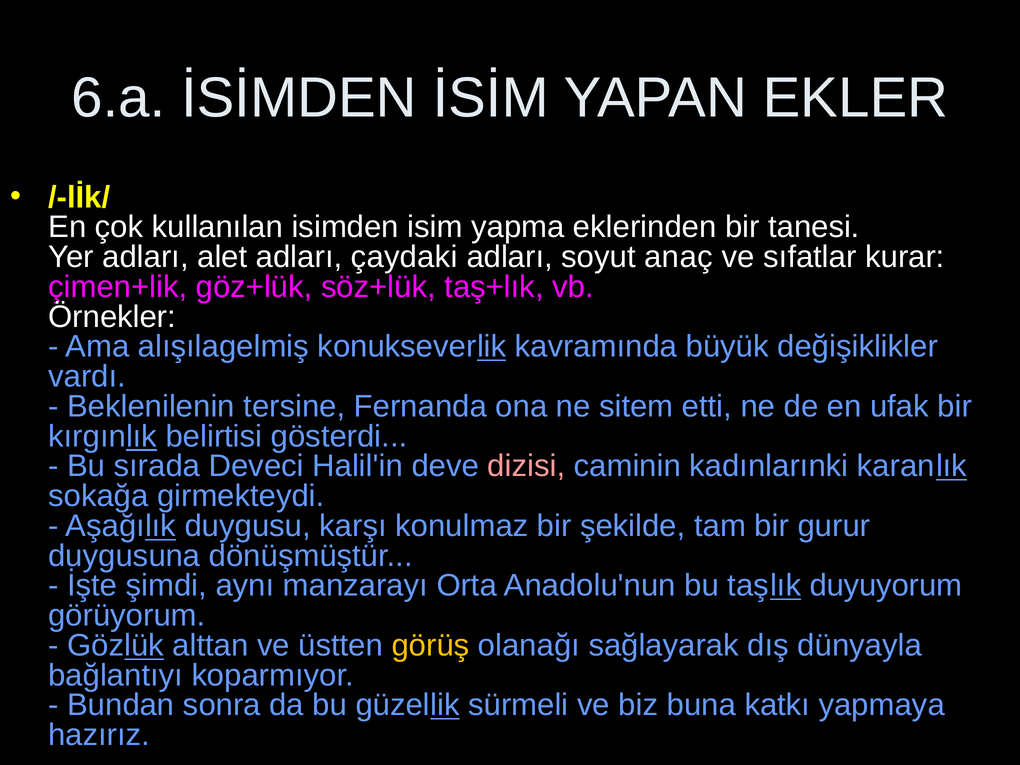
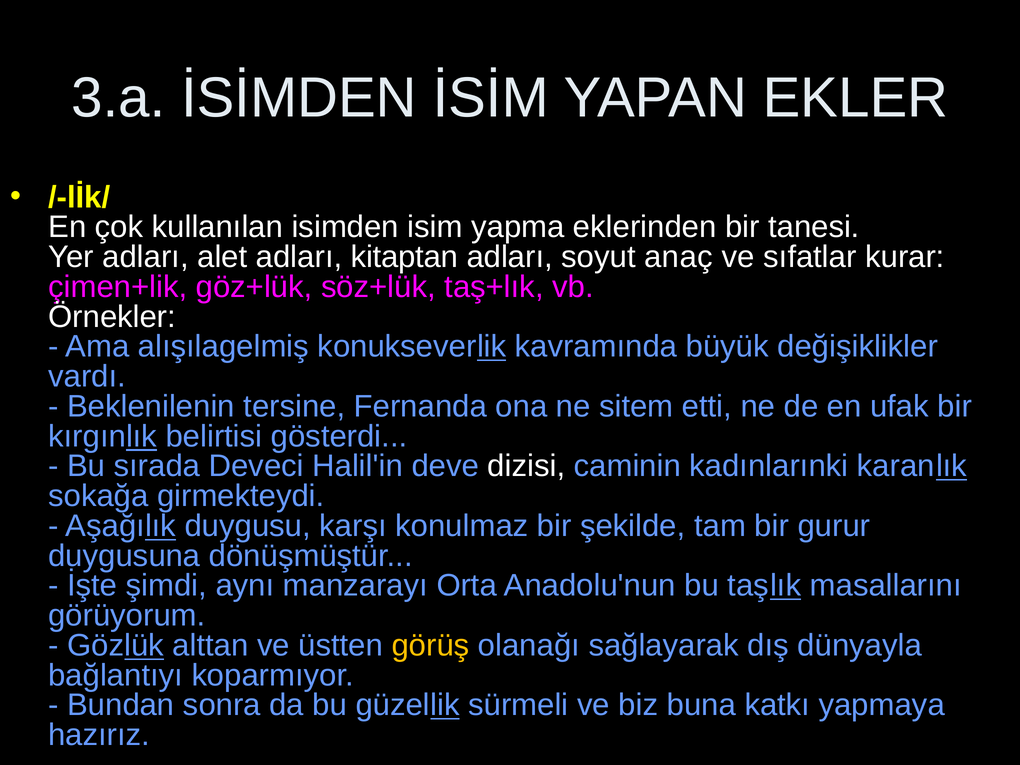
6.a: 6.a -> 3.a (118, 98)
çaydaki: çaydaki -> kitaptan (404, 257)
dizisi colour: pink -> white (526, 466)
duyuyorum: duyuyorum -> masallarını (886, 586)
